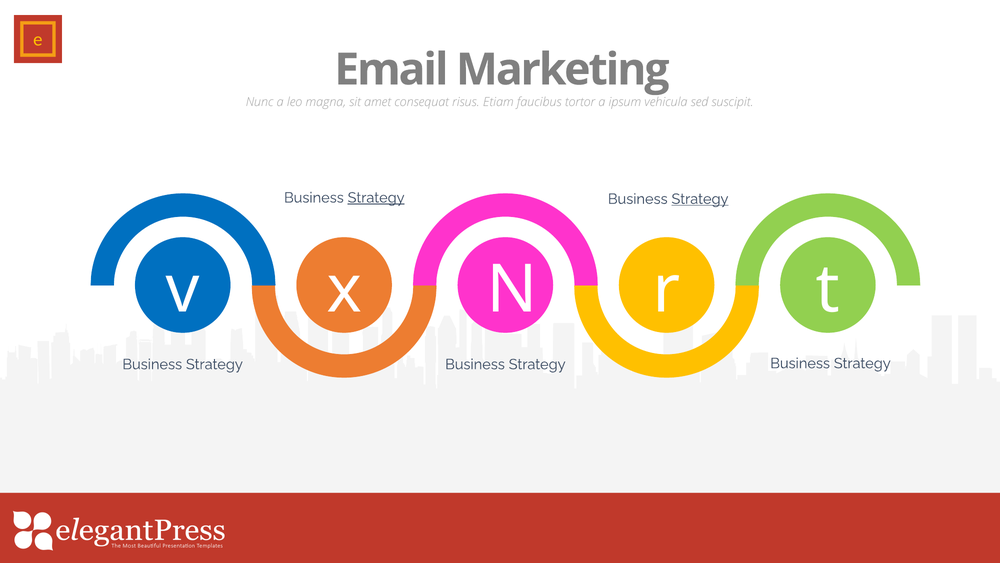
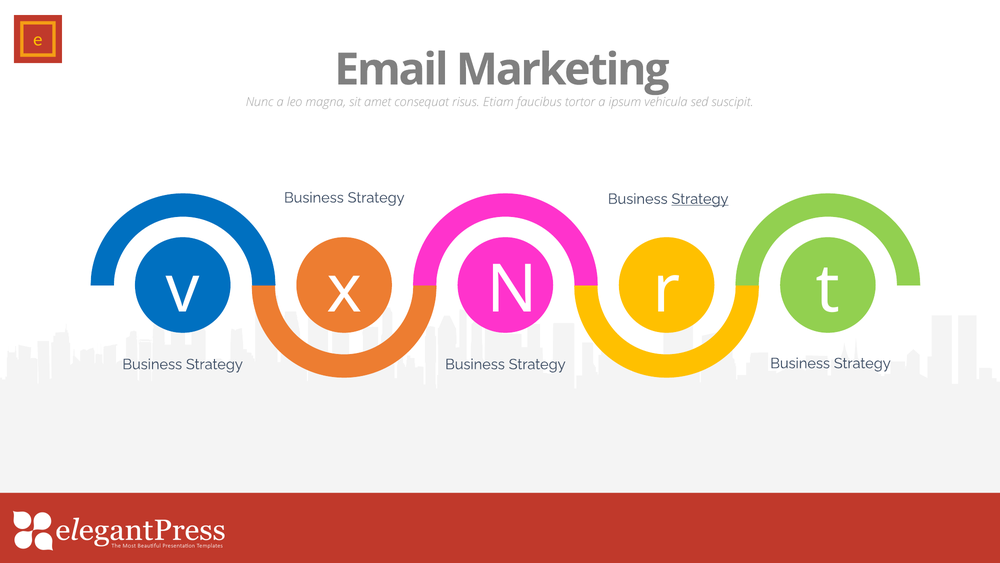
Strategy underline: present -> none (376, 198)
